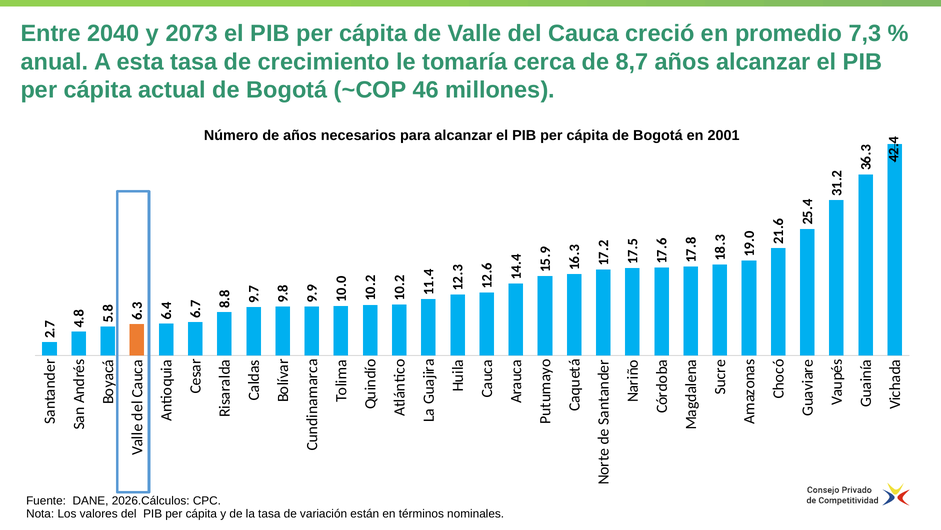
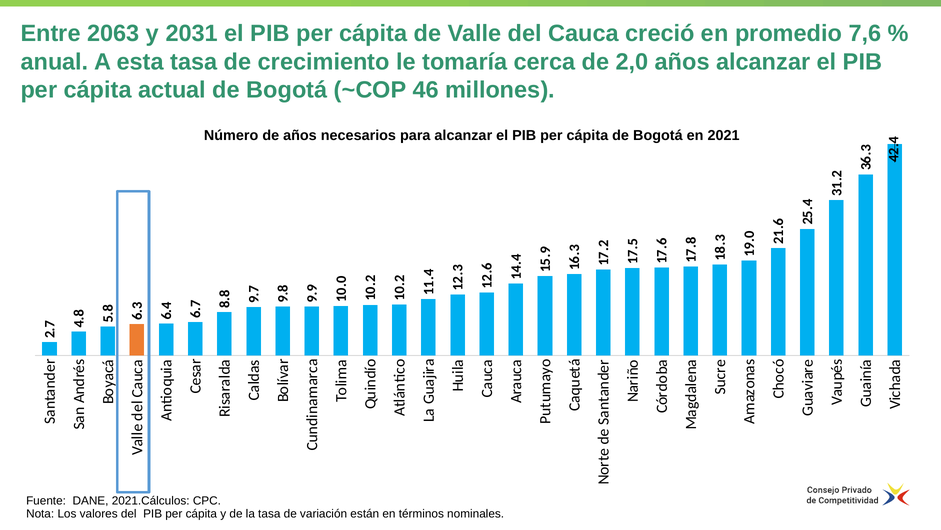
2040: 2040 -> 2063 (113, 34)
2073: 2073 -> 2031 (192, 34)
7,3: 7,3 -> 7,6 (865, 34)
8,7: 8,7 -> 2,0 (632, 62)
2001: 2001 -> 2021 (724, 135)
2026.Cálculos: 2026.Cálculos -> 2021.Cálculos (151, 501)
